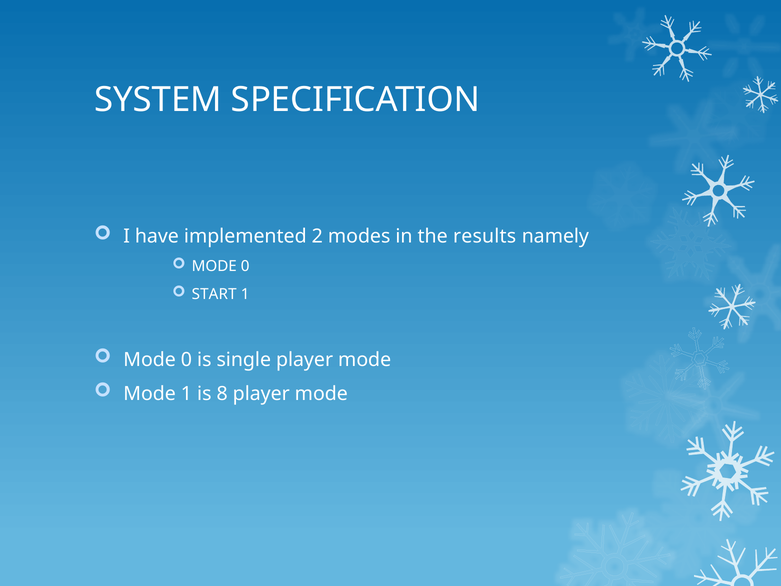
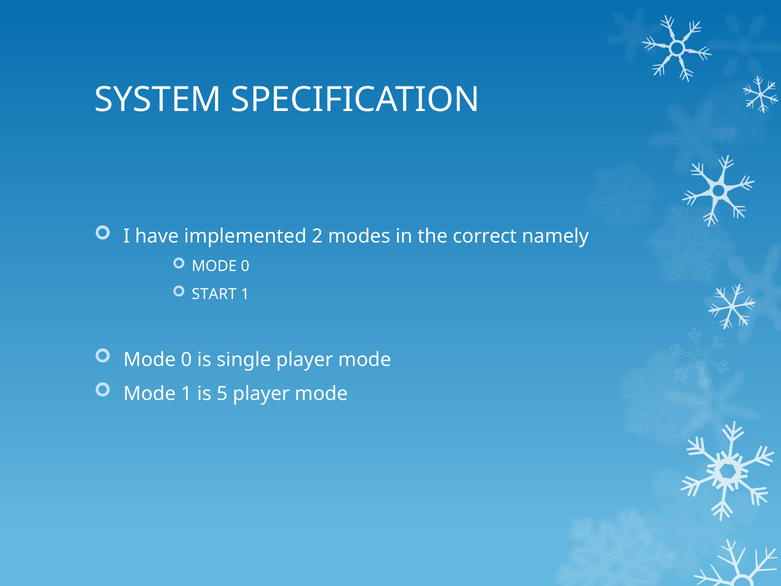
results: results -> correct (485, 236)
8: 8 -> 5 (222, 393)
